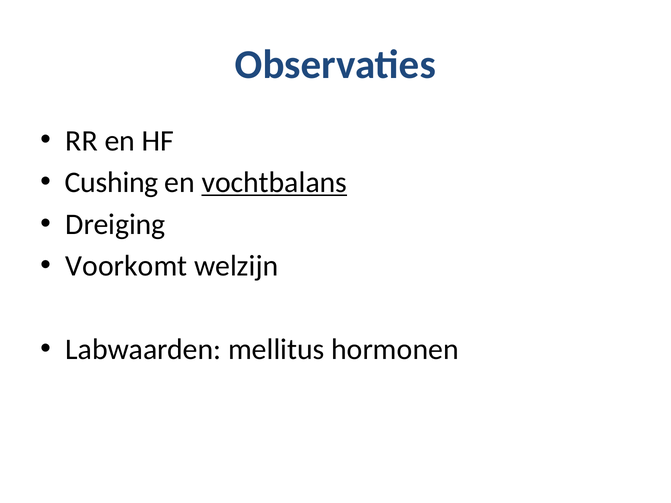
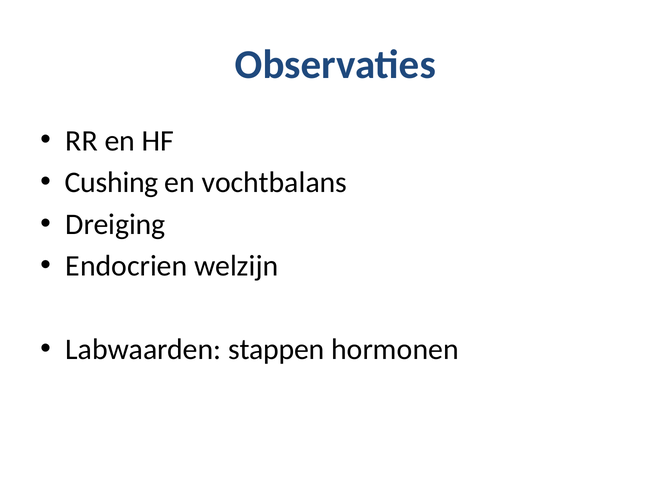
vochtbalans underline: present -> none (274, 183)
Voorkomt: Voorkomt -> Endocrien (126, 266)
mellitus: mellitus -> stappen (276, 350)
